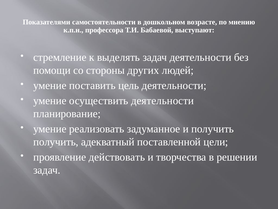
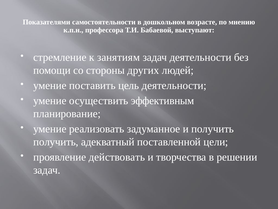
выделять: выделять -> занятиям (118, 57)
осуществить деятельности: деятельности -> эффективным (163, 101)
